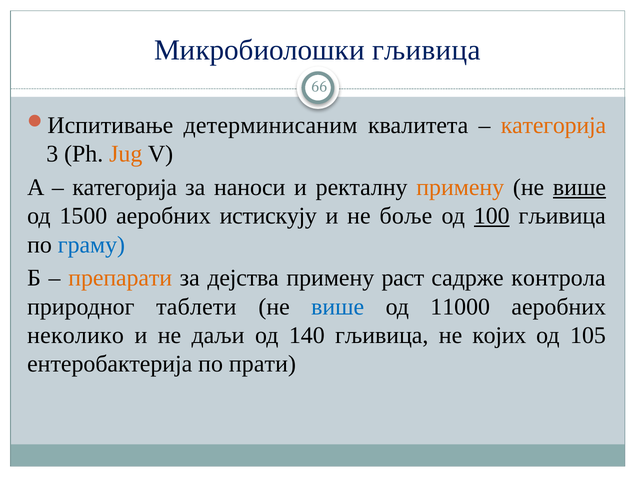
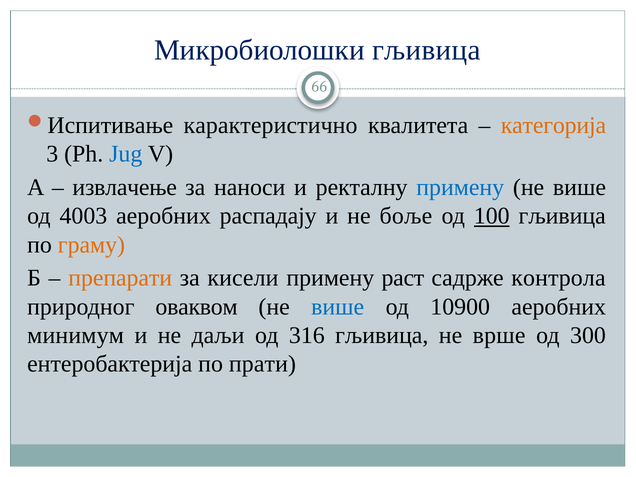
детерминисаним: детерминисаним -> карактеристично (271, 125)
Jug colour: orange -> blue (126, 154)
категорија: категорија -> извлачење (125, 187)
примену colour: orange -> blue (460, 187)
више underline: present -> none (579, 187)
1500: 1500 -> 4003 (83, 216)
истискују: истискују -> распадају (268, 216)
граму colour: blue -> orange (91, 245)
дејства: дејства -> кисели (243, 278)
таблети: таблети -> оваквом (197, 307)
11000: 11000 -> 10900 (460, 307)
неколико: неколико -> минимум (76, 335)
140: 140 -> 316 (307, 335)
којих: којих -> врше (499, 335)
105: 105 -> 300 (588, 335)
